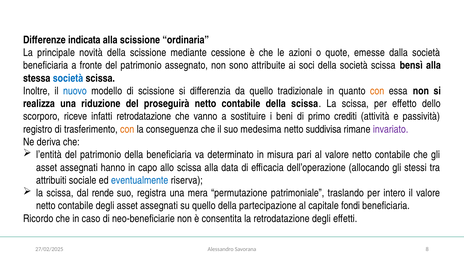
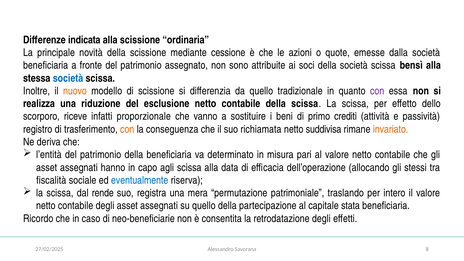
nuovo colour: blue -> orange (75, 91)
con colour: orange -> purple (377, 91)
proseguirà: proseguirà -> esclusione (167, 104)
infatti retrodatazione: retrodatazione -> proporzionale (144, 116)
medesima: medesima -> richiamata (261, 129)
invariato colour: purple -> orange (391, 129)
allo: allo -> agli (167, 168)
attribuiti: attribuiti -> fiscalità (51, 180)
fondi: fondi -> stata (351, 206)
